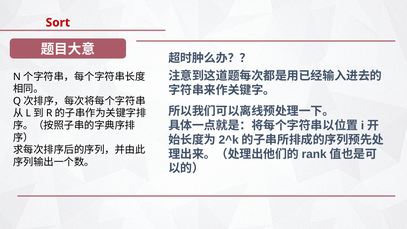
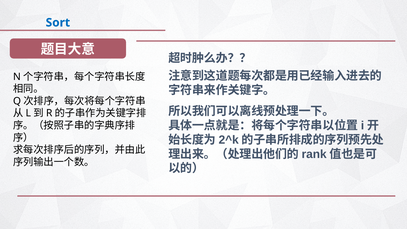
Sort colour: red -> blue (58, 23)
